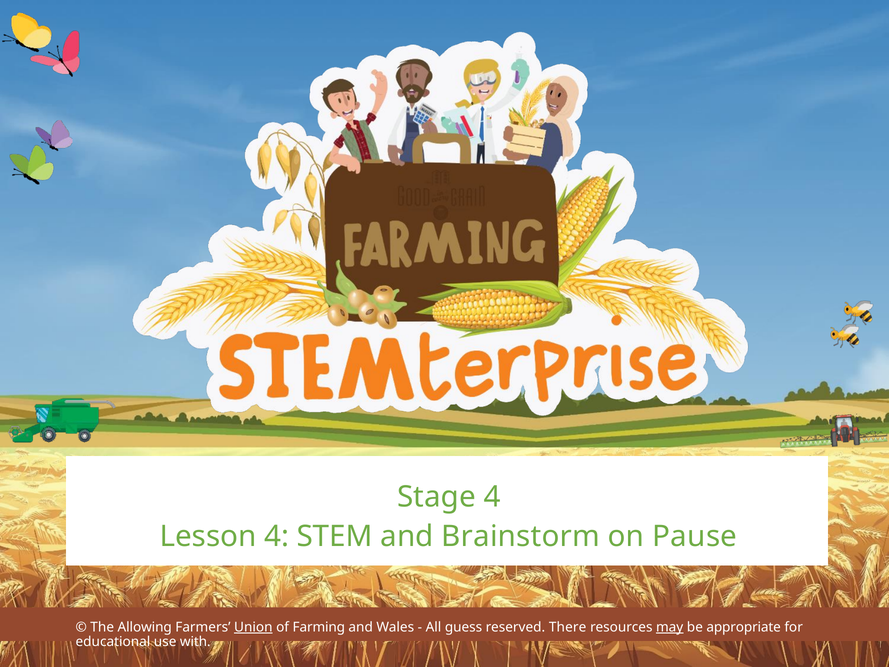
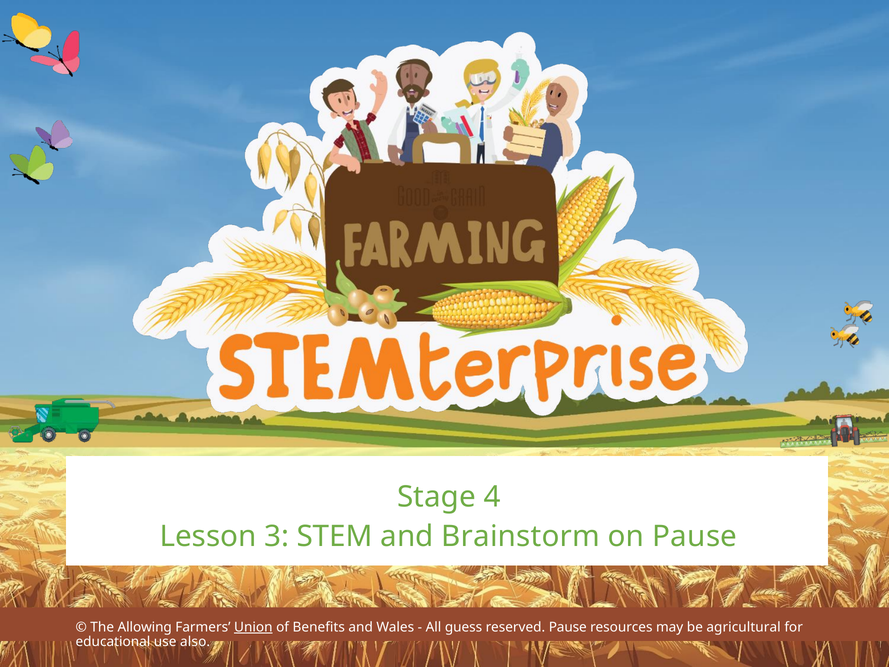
Lesson 4: 4 -> 3 (277, 536)
Farming: Farming -> Benefits (319, 627)
reserved There: There -> Pause (568, 627)
may underline: present -> none (670, 627)
appropriate: appropriate -> agricultural (744, 627)
with: with -> also (195, 642)
